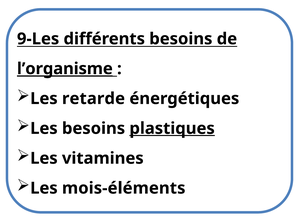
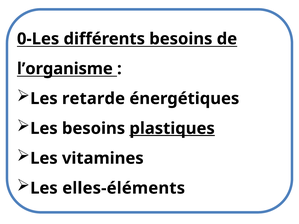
9-Les: 9-Les -> 0-Les (38, 39)
l’organisme underline: present -> none (65, 69)
mois-éléments: mois-éléments -> elles-éléments (124, 188)
